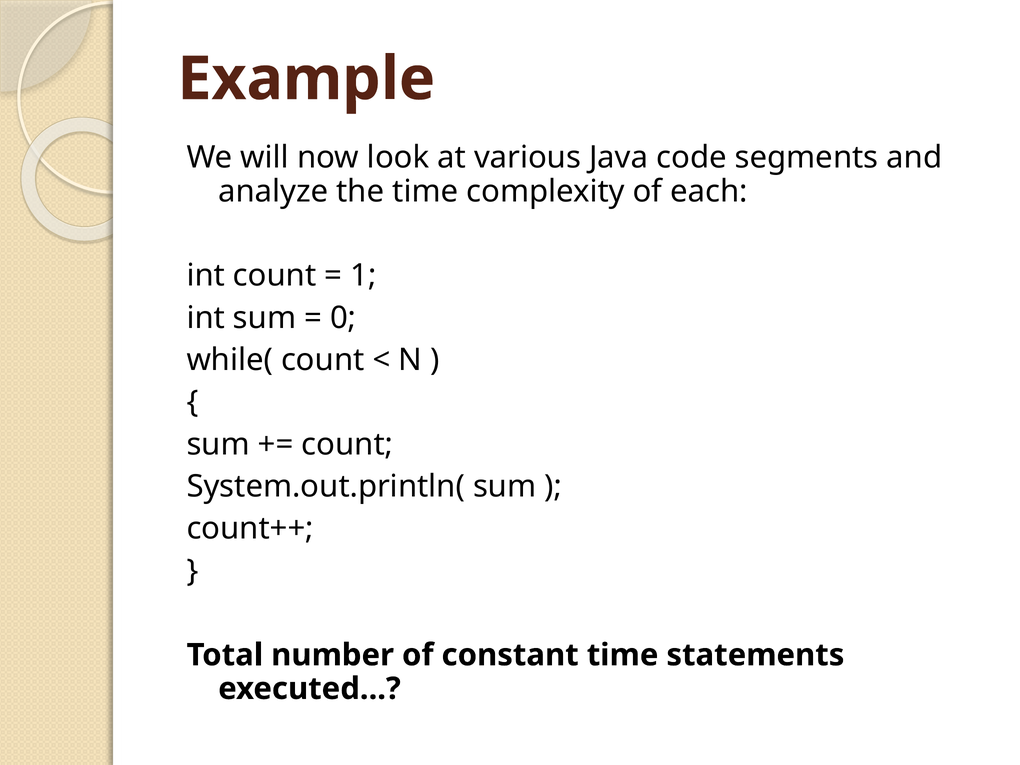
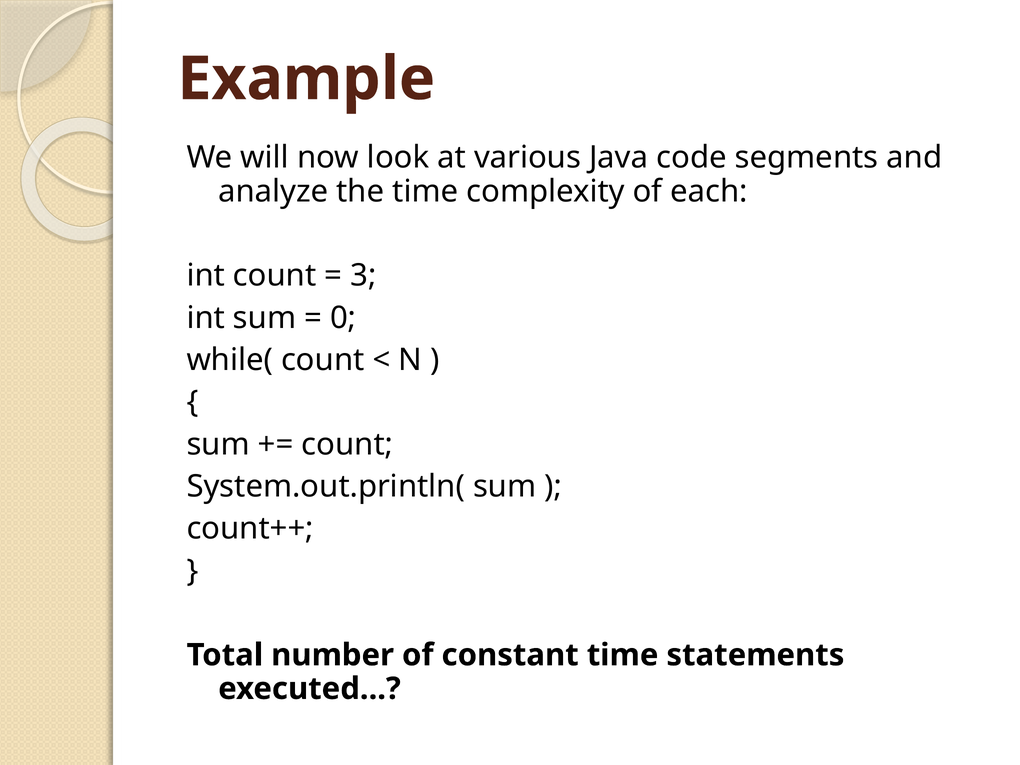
1: 1 -> 3 (363, 276)
